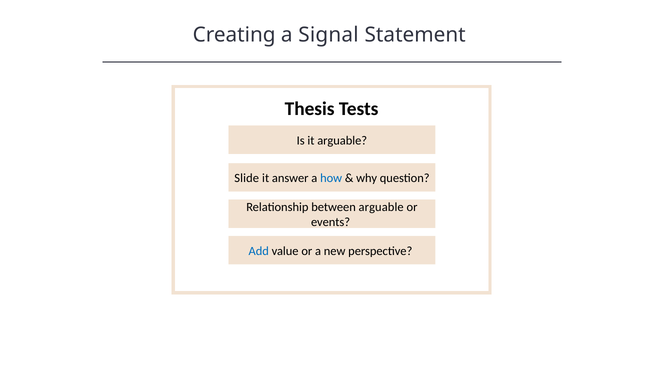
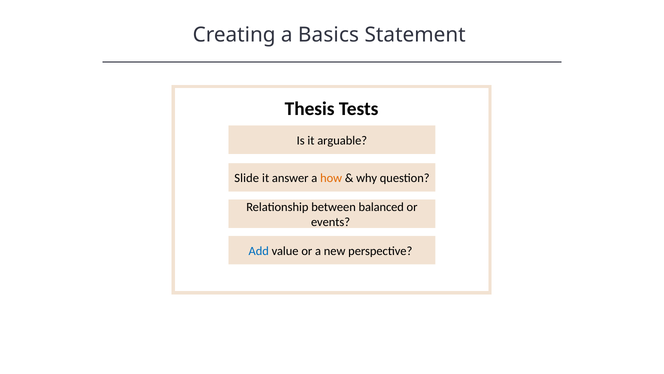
Signal: Signal -> Basics (329, 35)
how colour: blue -> orange (331, 178)
between arguable: arguable -> balanced (381, 207)
